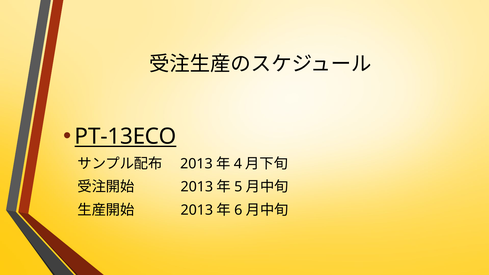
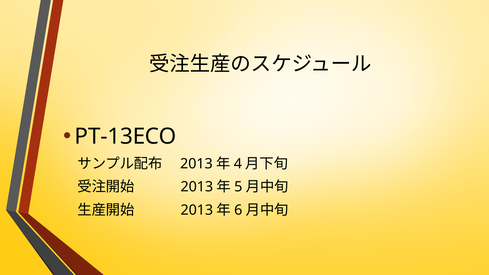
PT-13ECO underline: present -> none (126, 137)
